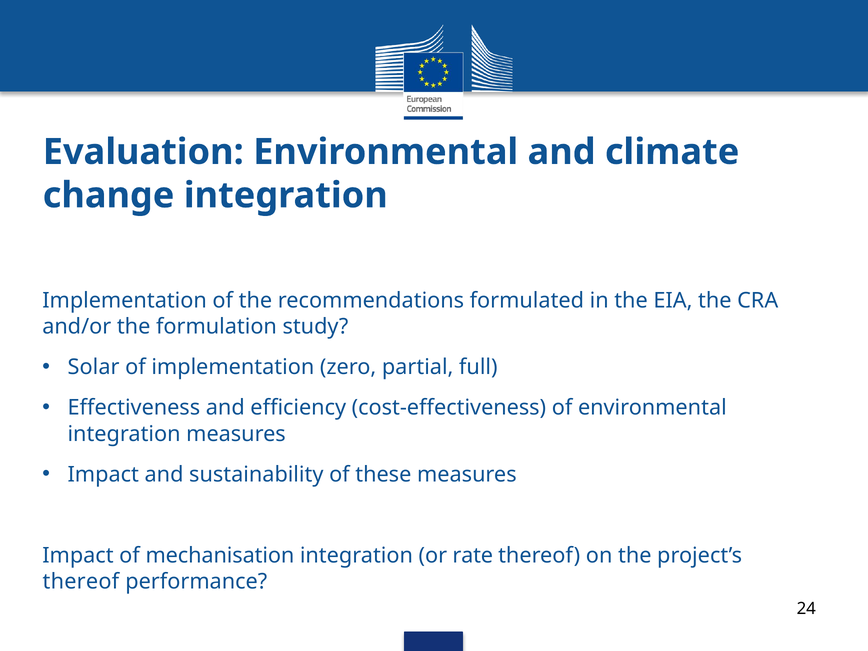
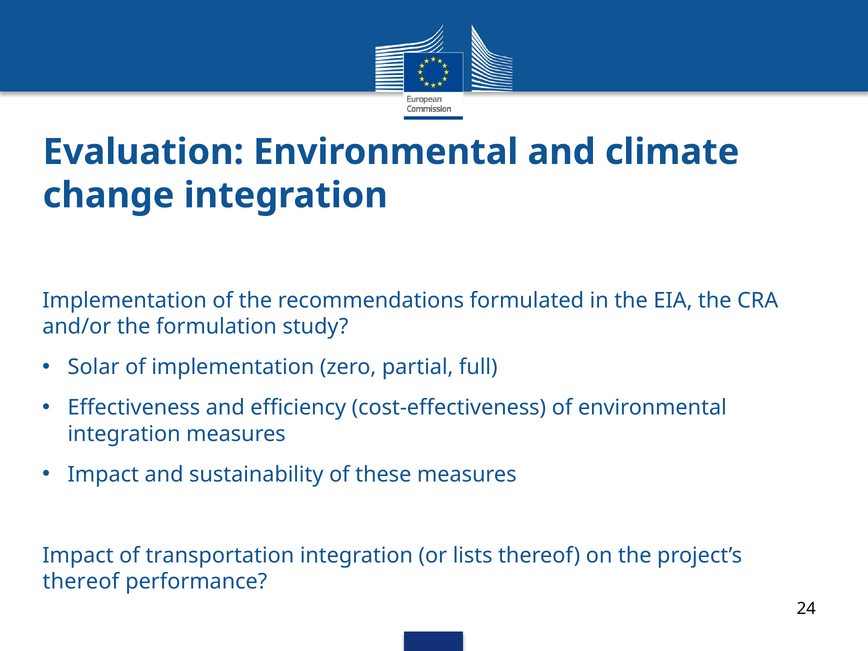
mechanisation: mechanisation -> transportation (220, 555)
rate: rate -> lists (473, 555)
